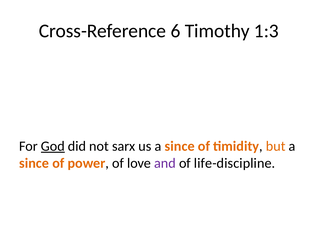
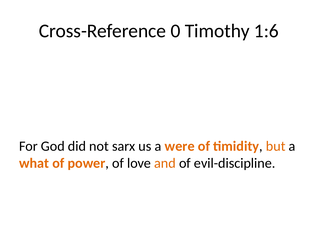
6: 6 -> 0 (175, 31)
1:3: 1:3 -> 1:6 (266, 31)
God underline: present -> none (53, 146)
us a since: since -> were (180, 146)
since: since -> what (34, 163)
and colour: purple -> orange (165, 163)
life-discipline: life-discipline -> evil-discipline (235, 163)
